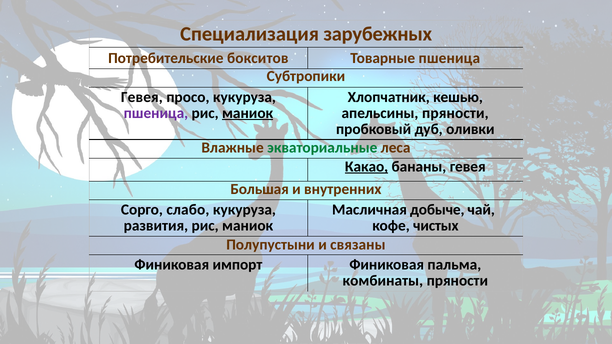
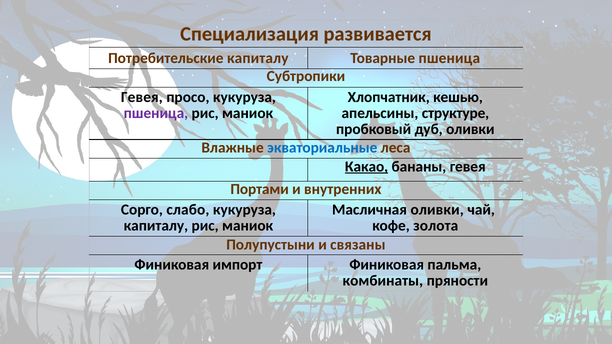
зарубежных: зарубежных -> развивается (378, 34)
Потребительские бокситов: бокситов -> капиталу (258, 58)
маниок underline: present -> none (248, 113)
апельсины пряности: пряности -> структуре (456, 113)
экваториальные colour: green -> blue (322, 148)
Большая: Большая -> Портами (260, 189)
Масличная добыче: добыче -> оливки (437, 210)
развития: развития -> капиталу (156, 226)
чистых: чистых -> золота (436, 226)
